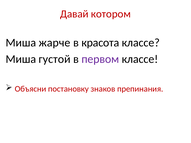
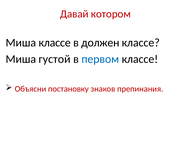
Миша жарче: жарче -> классе (55, 43)
красота: красота -> должен (100, 43)
первом colour: purple -> blue (100, 59)
